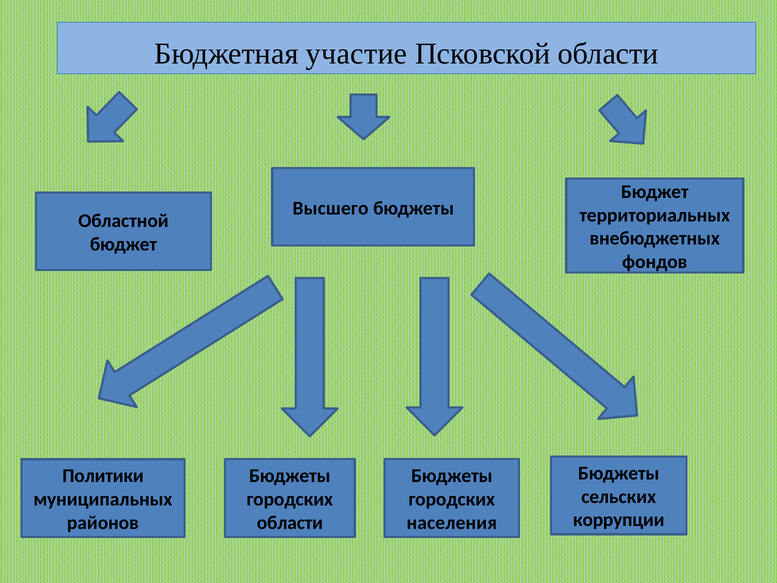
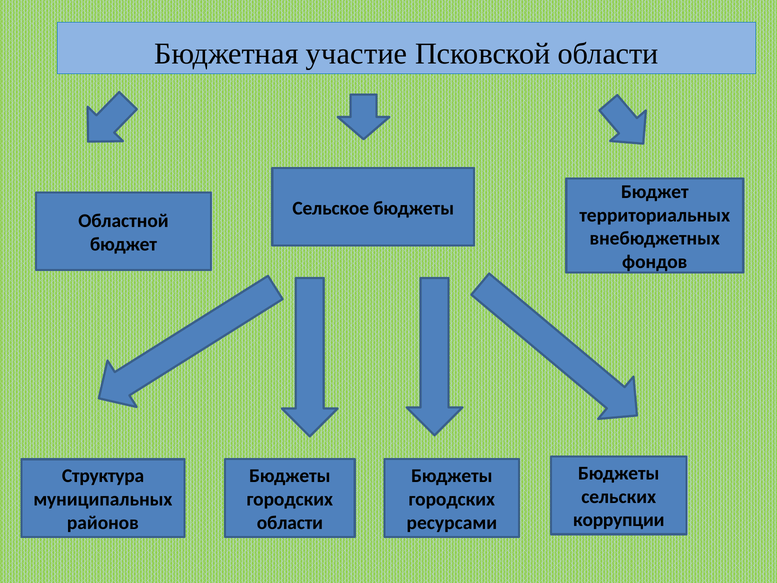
Высшего: Высшего -> Сельское (331, 208)
Политики: Политики -> Структура (103, 476)
населения: населения -> ресурсами (452, 522)
